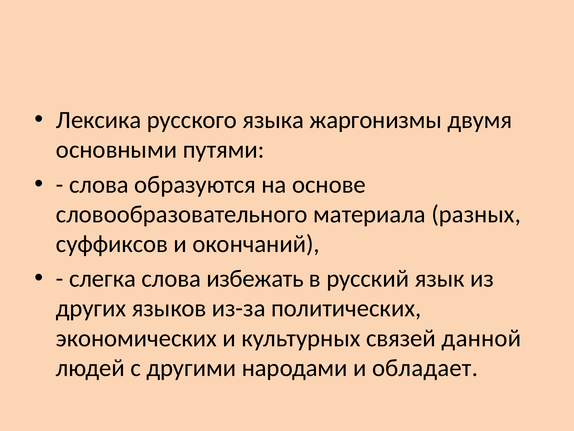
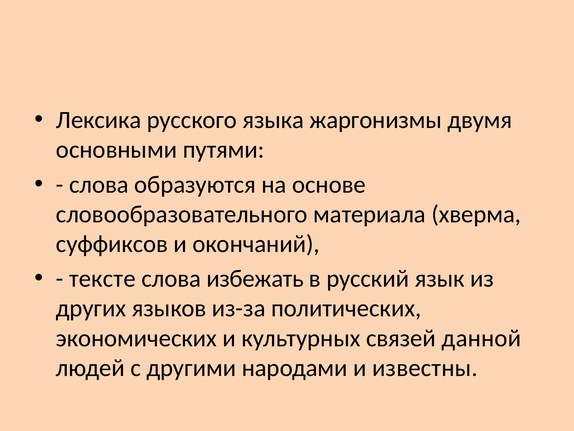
разных: разных -> хверма (476, 214)
слегка: слегка -> тексте (102, 278)
обладает: обладает -> известны (425, 367)
